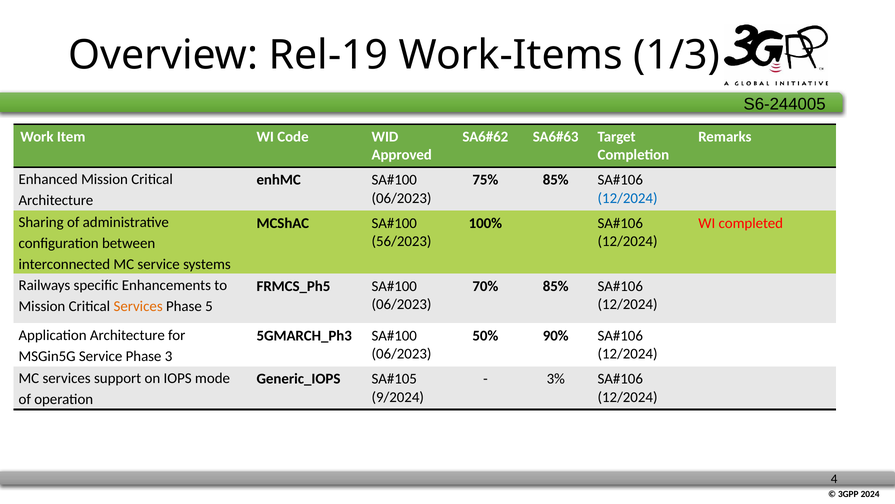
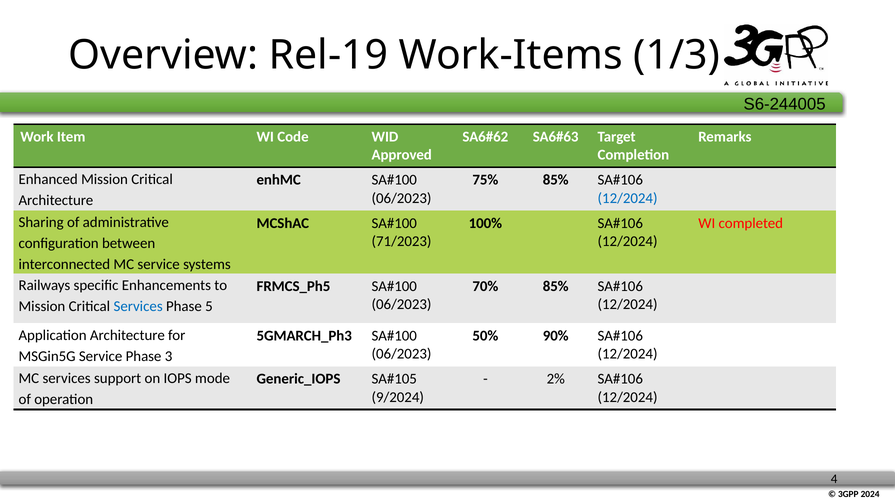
56/2023: 56/2023 -> 71/2023 (402, 241)
Services colour: orange -> blue (138, 306)
3%: 3% -> 2% (556, 379)
